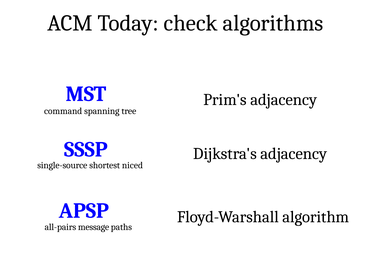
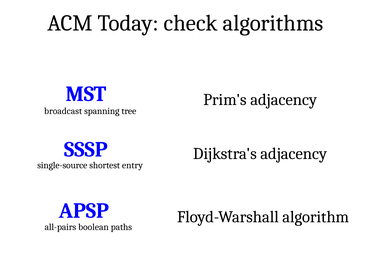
command: command -> broadcast (63, 111)
niced: niced -> entry (132, 165)
message: message -> boolean (93, 227)
